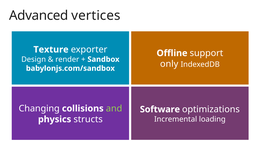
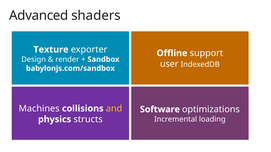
vertices: vertices -> shaders (96, 16)
only: only -> user (169, 64)
Changing: Changing -> Machines (39, 109)
and colour: light green -> yellow (114, 109)
